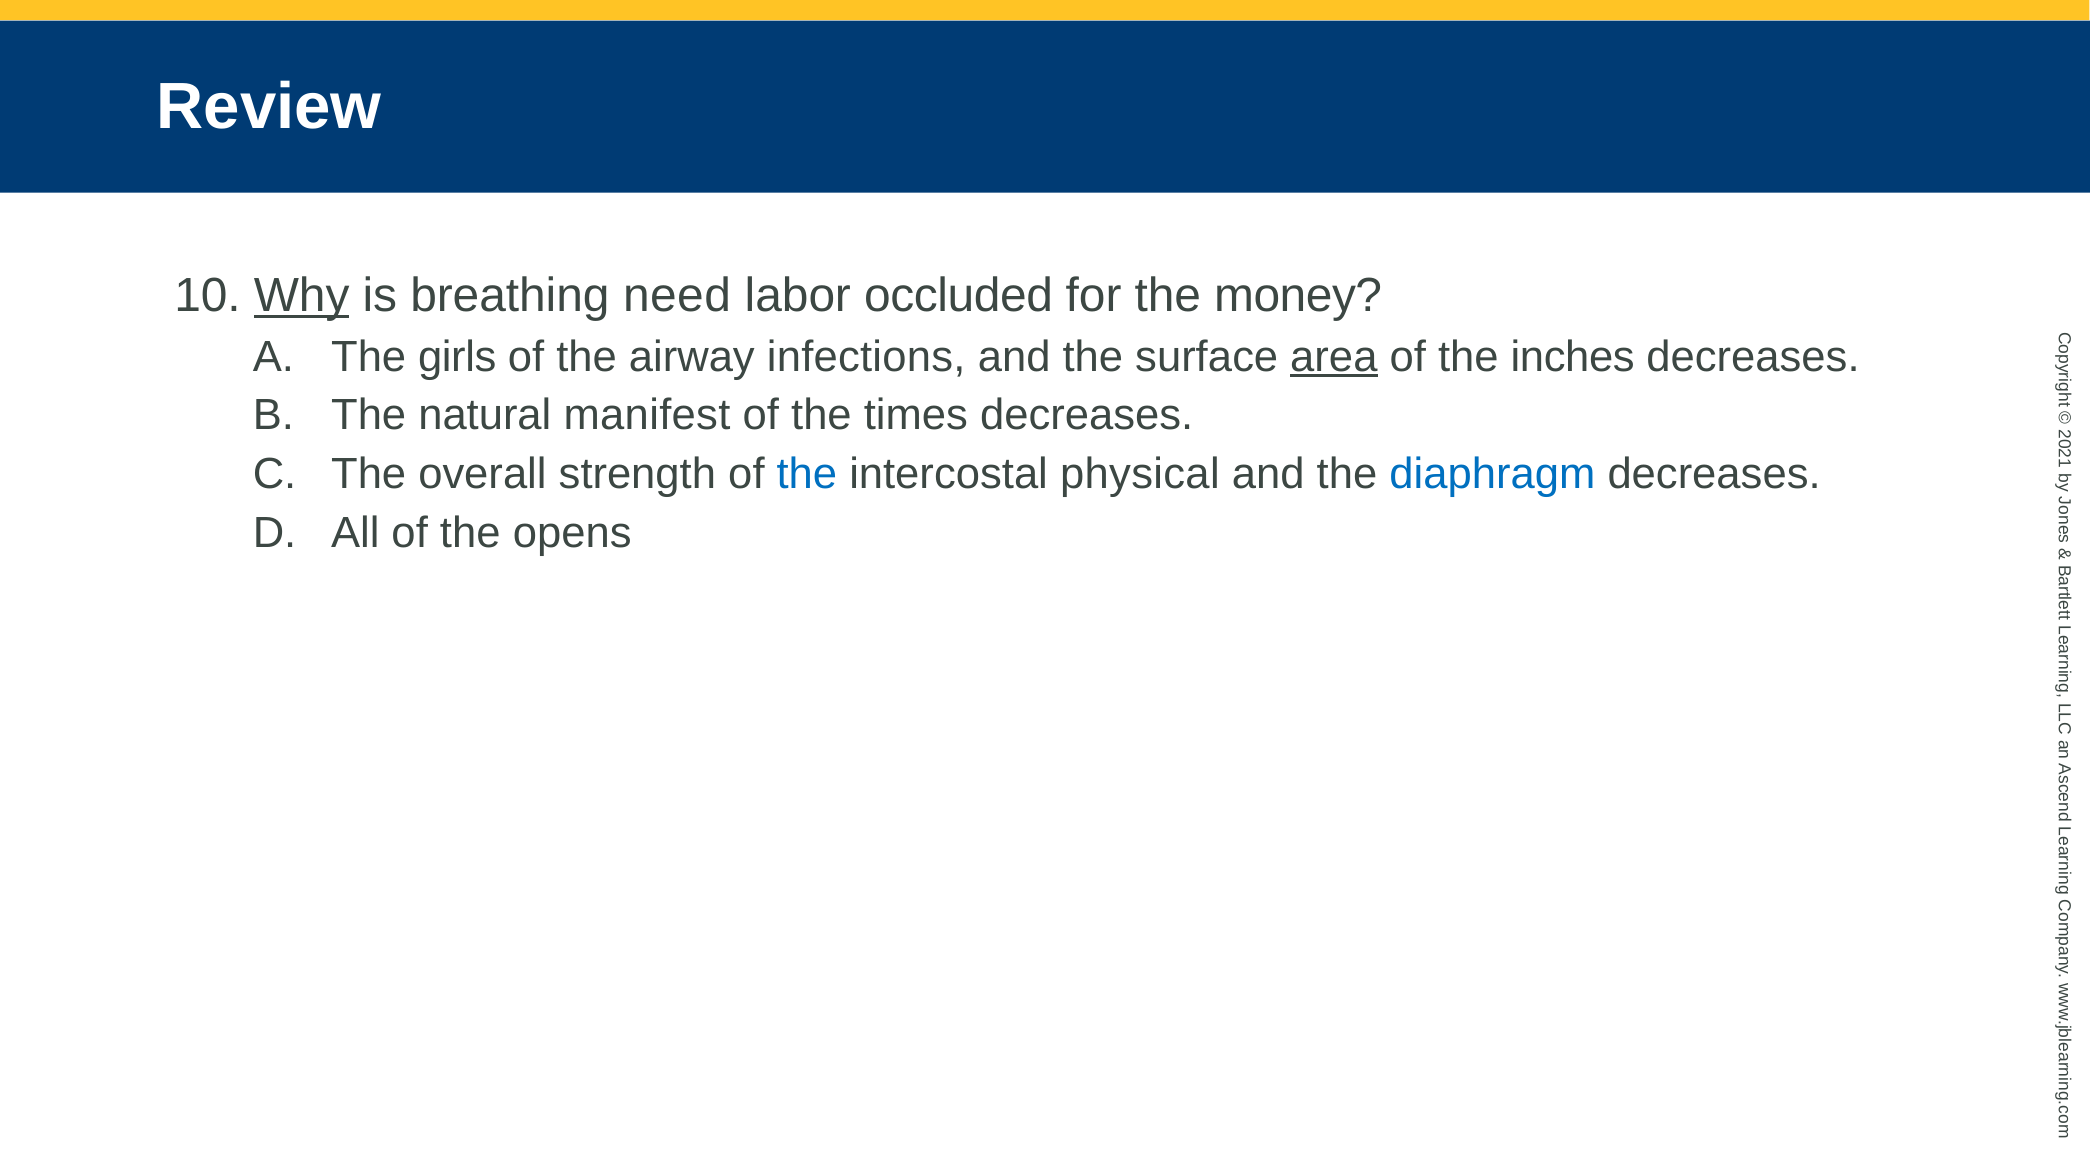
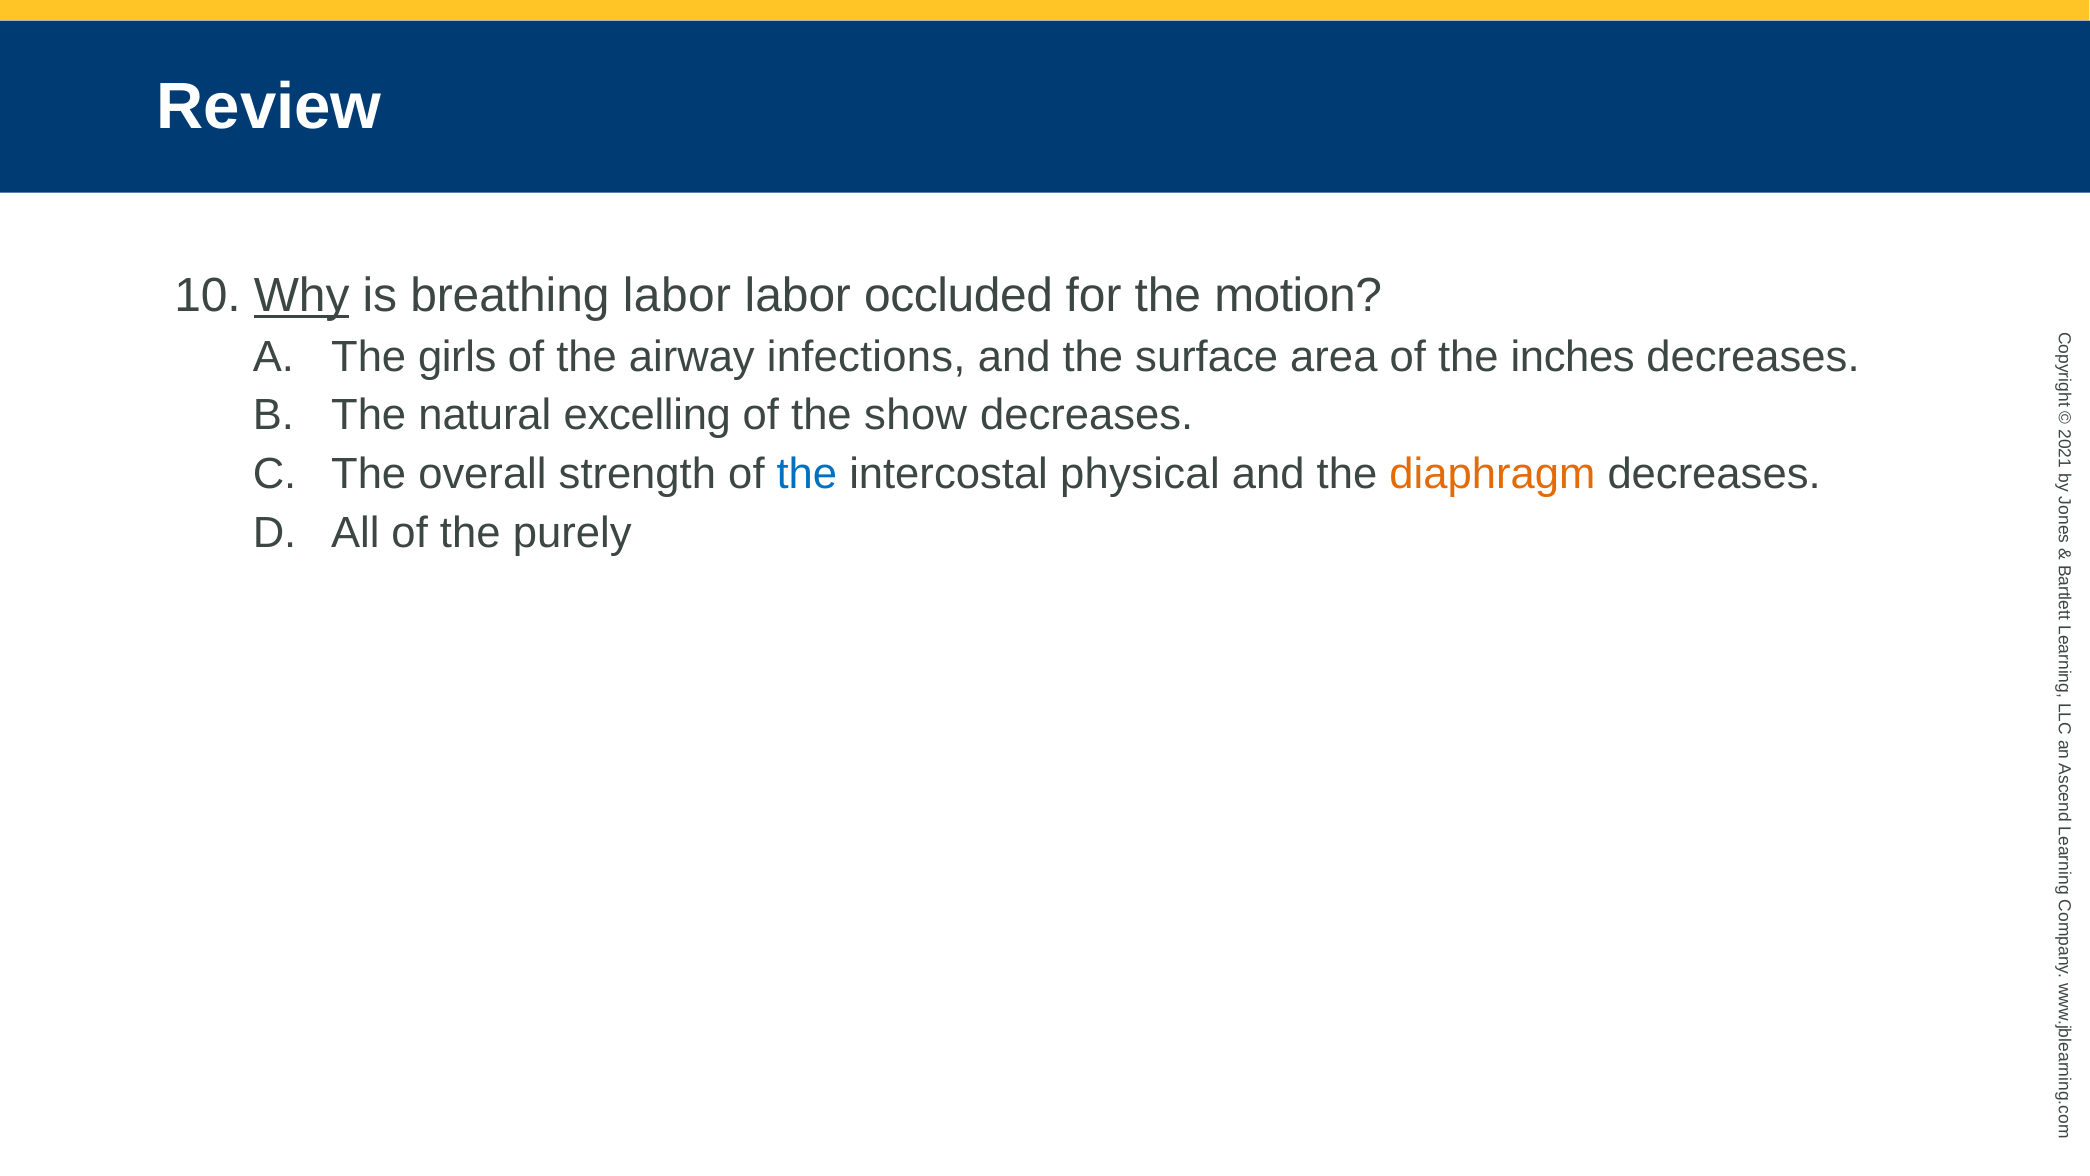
breathing need: need -> labor (677, 295)
money: money -> motion (1298, 295)
area underline: present -> none (1334, 357)
manifest: manifest -> excelling (647, 415)
times: times -> show (916, 415)
diaphragm colour: blue -> orange (1492, 474)
opens: opens -> purely (572, 533)
